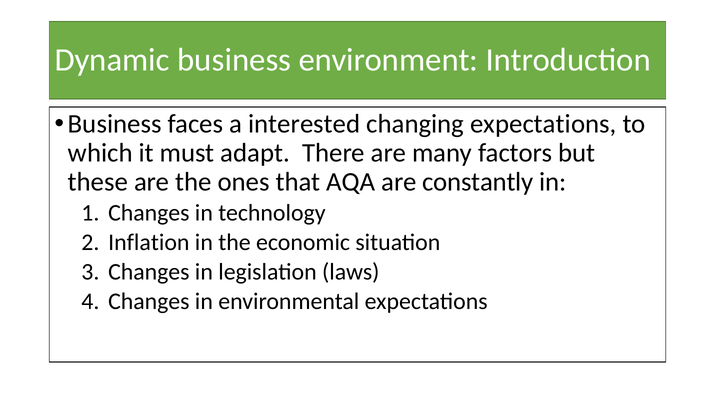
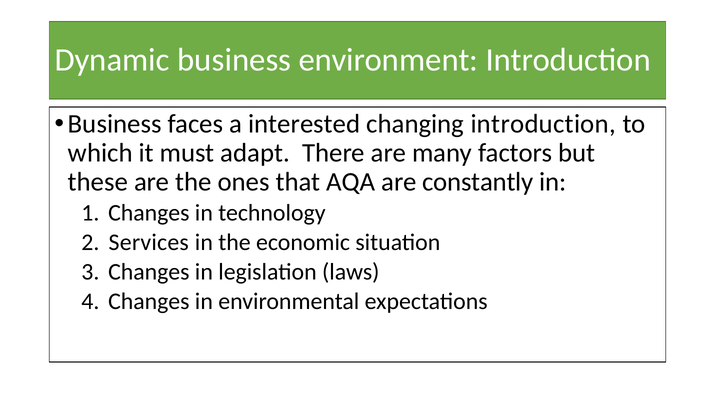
changing expectations: expectations -> introduction (543, 124)
Inflation: Inflation -> Services (149, 243)
